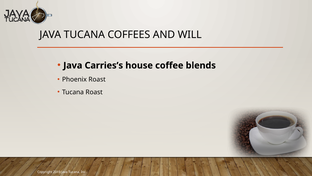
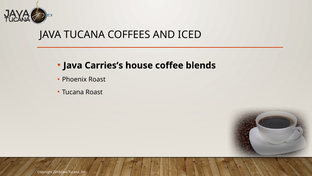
WILL: WILL -> ICED (190, 35)
